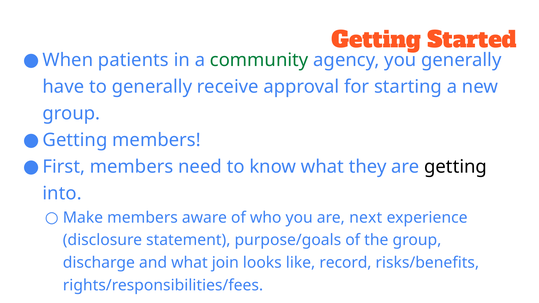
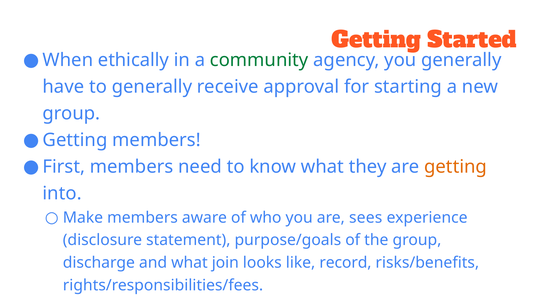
patients: patients -> ethically (133, 60)
getting colour: black -> orange (456, 167)
next: next -> sees (366, 218)
